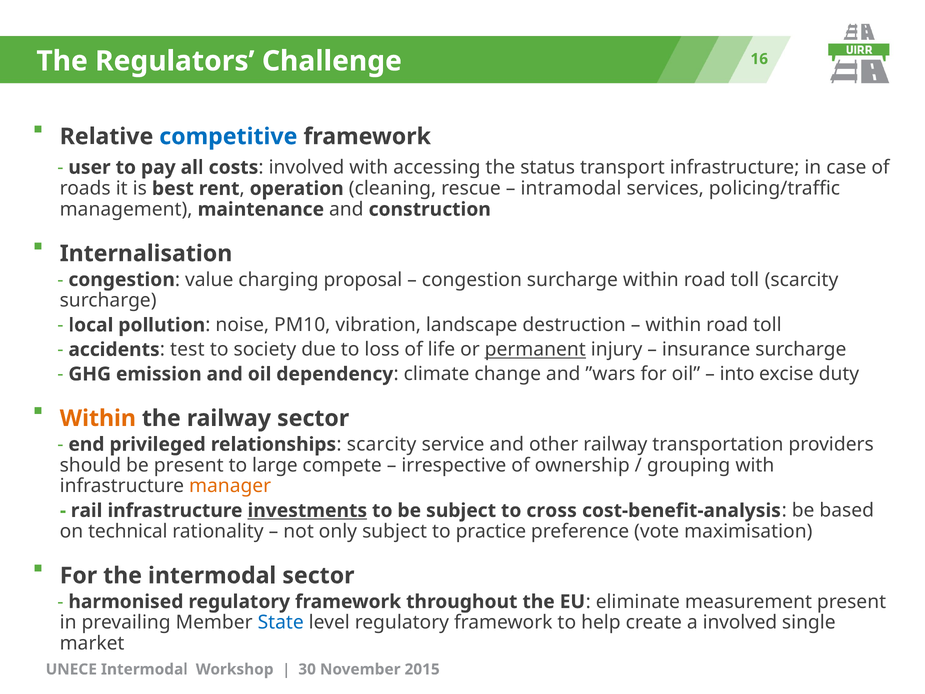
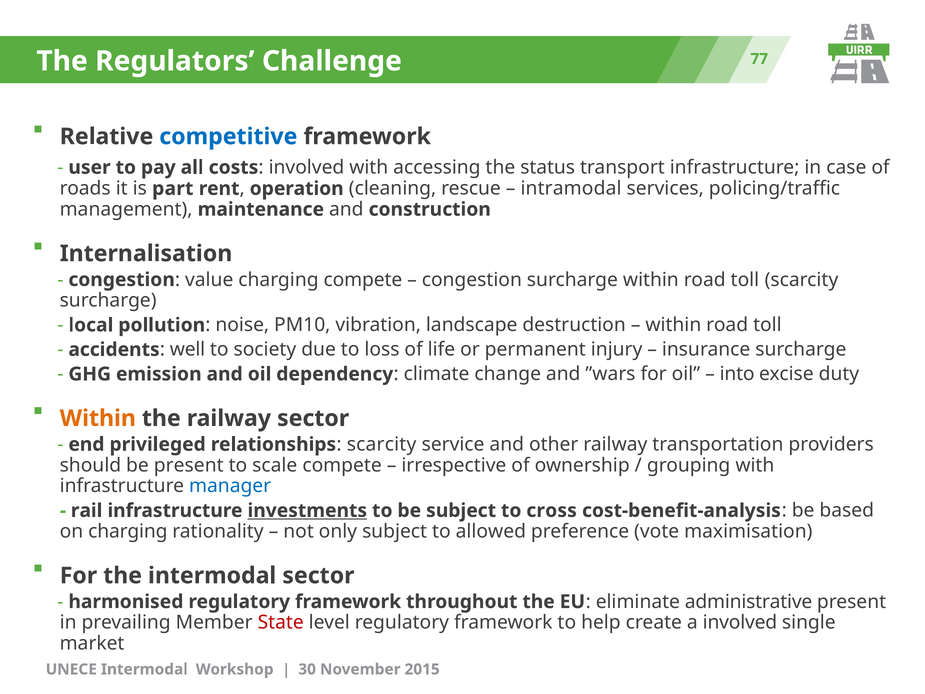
16: 16 -> 77 (759, 59)
best: best -> part (173, 188)
charging proposal: proposal -> compete (363, 280)
test: test -> well (188, 349)
permanent underline: present -> none (535, 349)
large: large -> scale (275, 465)
manager colour: orange -> blue (230, 486)
on technical: technical -> charging (128, 531)
practice: practice -> allowed (491, 531)
measurement: measurement -> administrative (749, 602)
State colour: blue -> red (281, 622)
